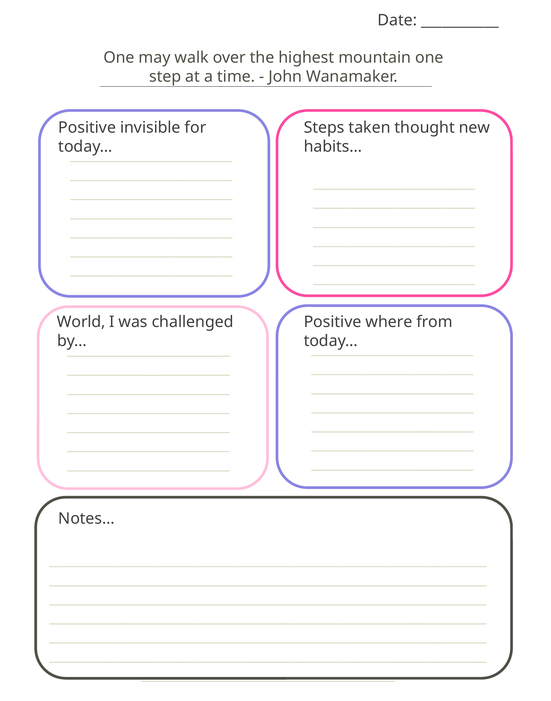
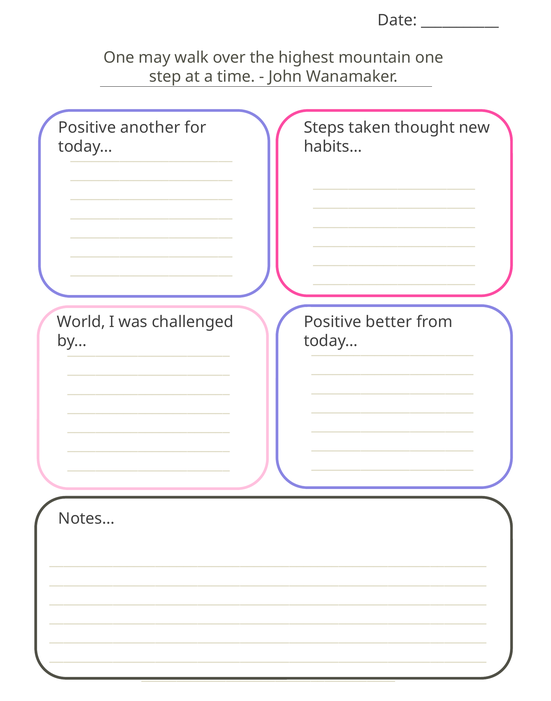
invisible: invisible -> another (150, 128)
where: where -> better (389, 322)
